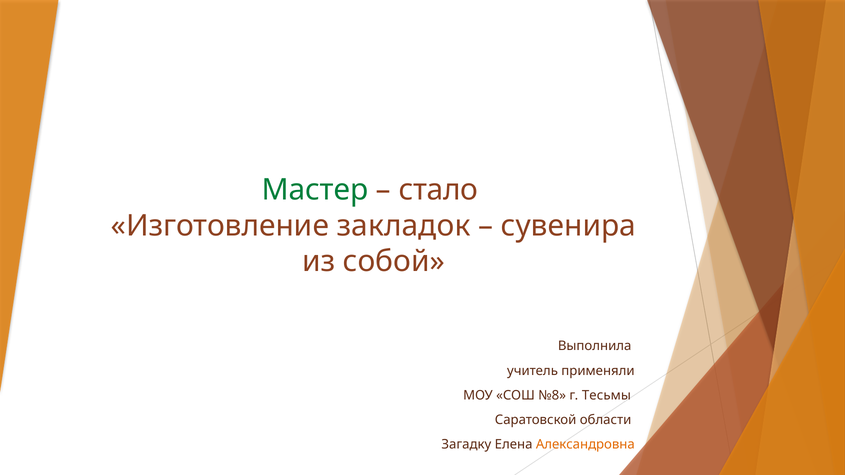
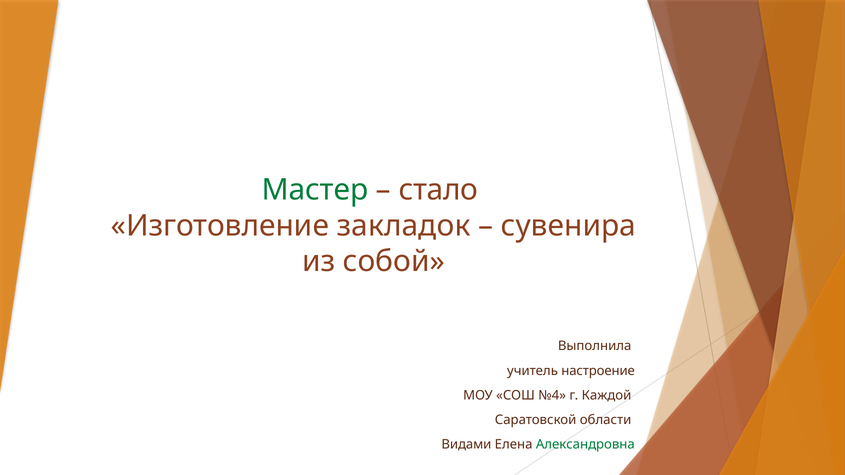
применяли: применяли -> настроение (598, 371)
№8: №8 -> №4 (552, 396)
Тесьмы: Тесьмы -> Каждой (607, 396)
Загадку: Загадку -> Видами (466, 445)
Александровна colour: orange -> green (585, 445)
